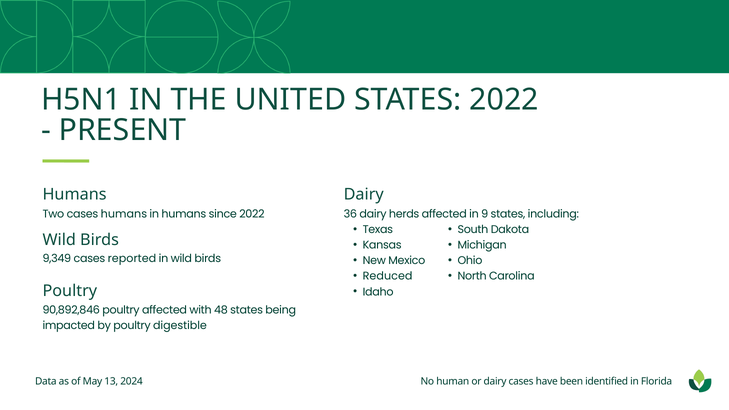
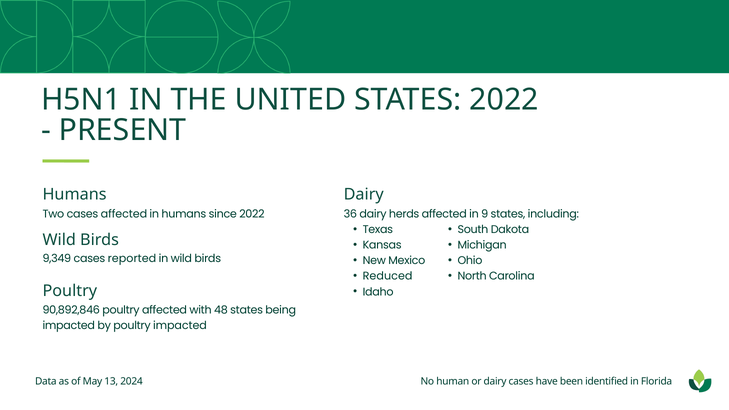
cases humans: humans -> affected (124, 214)
poultry digestible: digestible -> impacted (180, 326)
